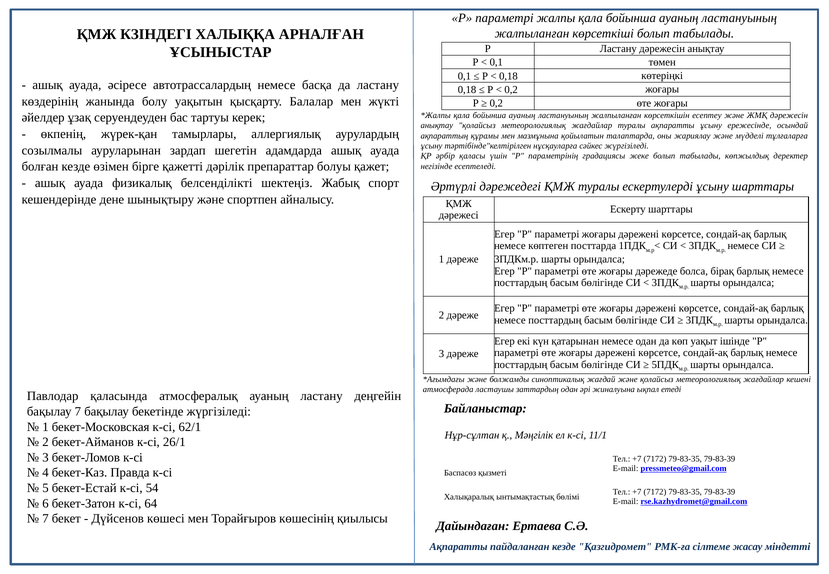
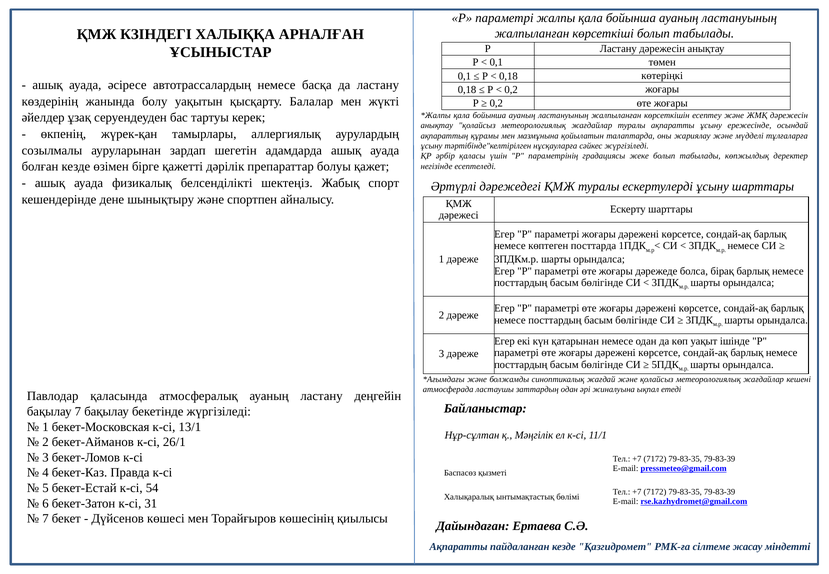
62/1: 62/1 -> 13/1 (190, 427)
64: 64 -> 31 (151, 503)
